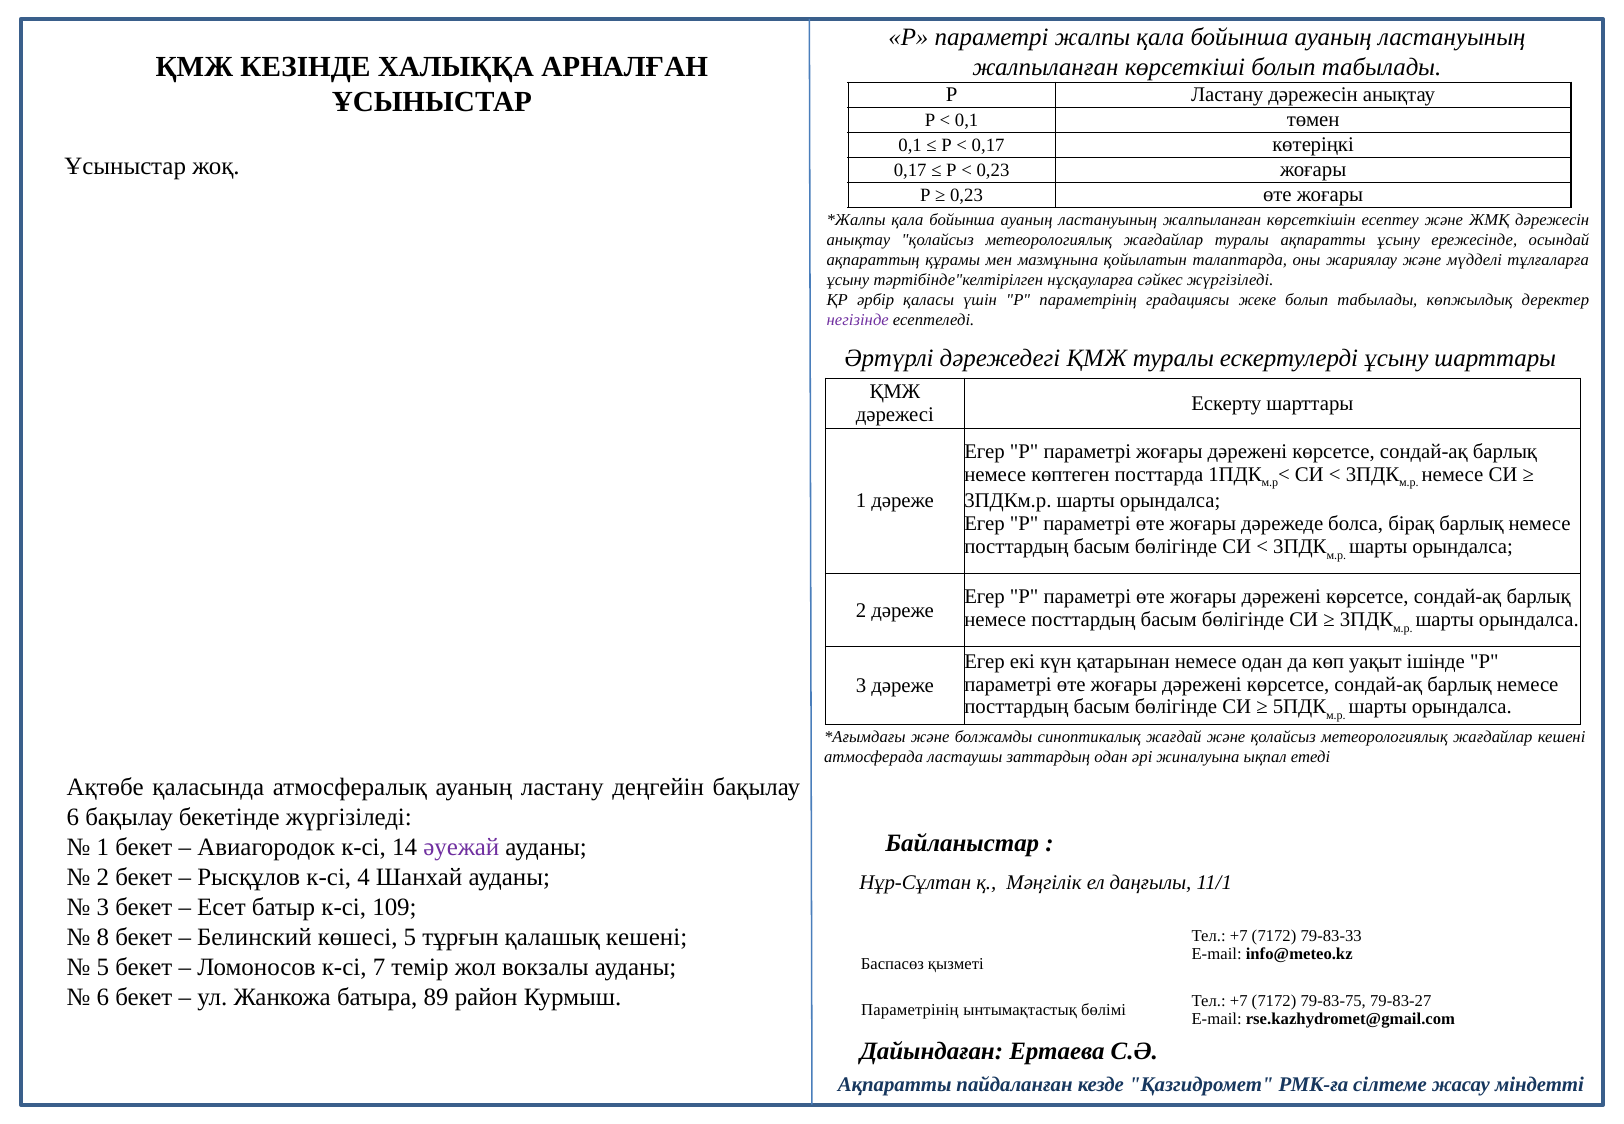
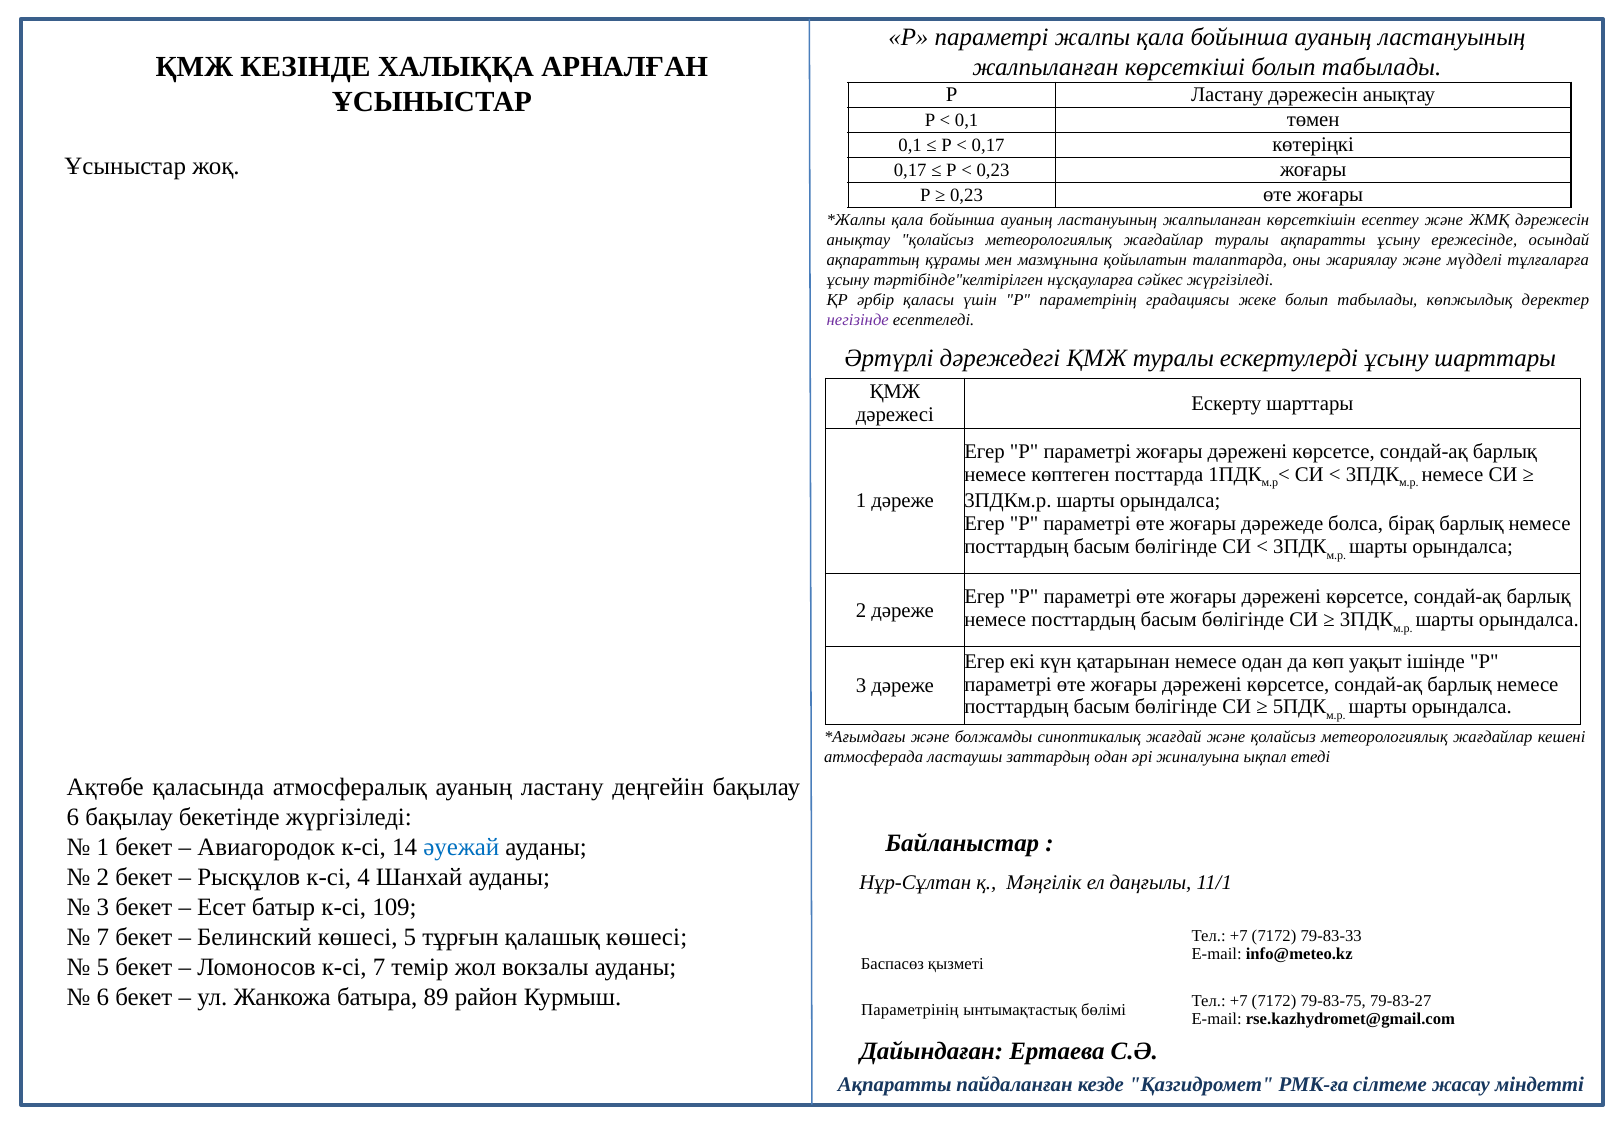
әуежай colour: purple -> blue (461, 848)
8: 8 -> 7 (103, 938)
қалашық кешені: кешені -> көшесі (647, 938)
